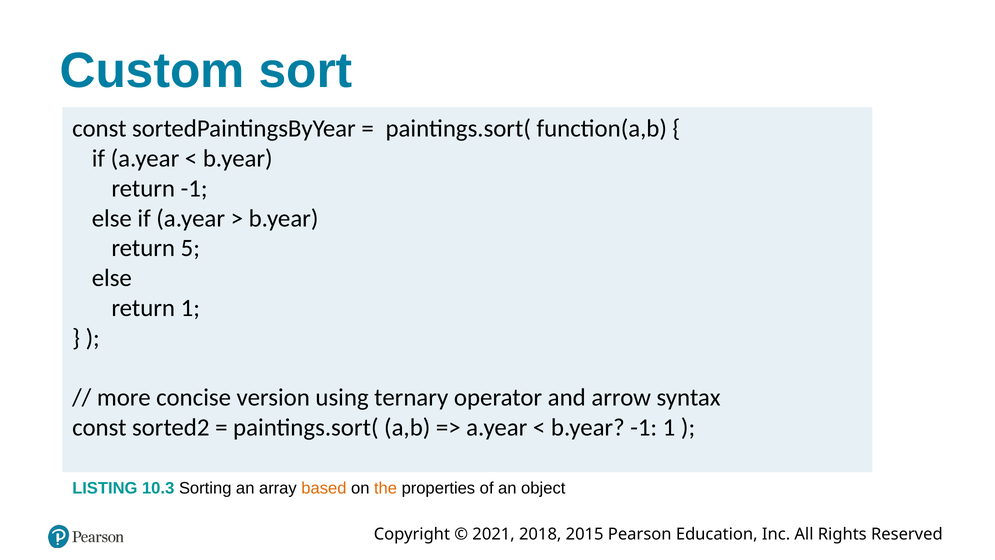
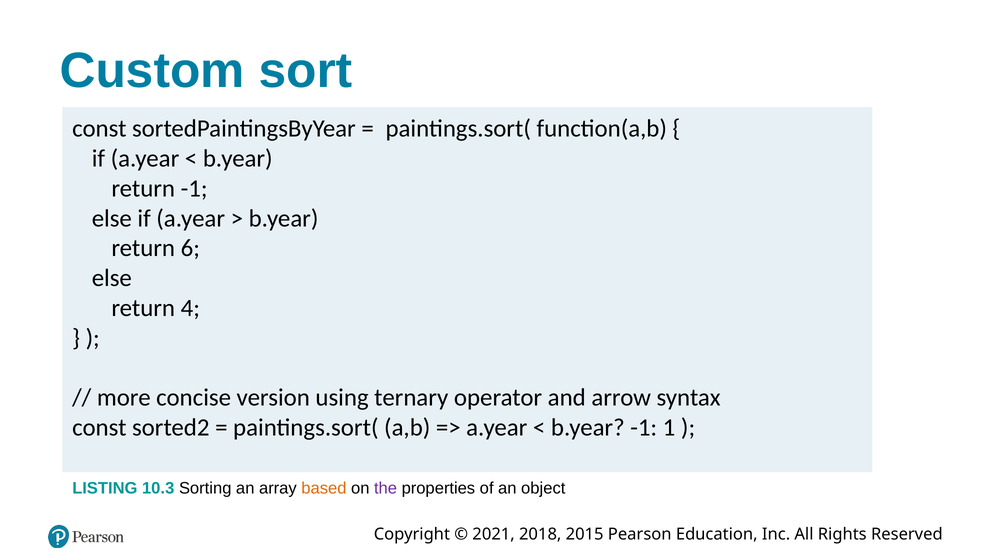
5: 5 -> 6 (190, 248)
return 1: 1 -> 4 (190, 308)
the colour: orange -> purple (385, 488)
